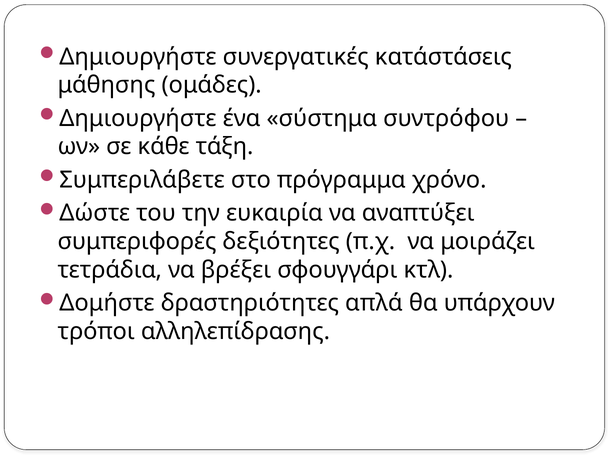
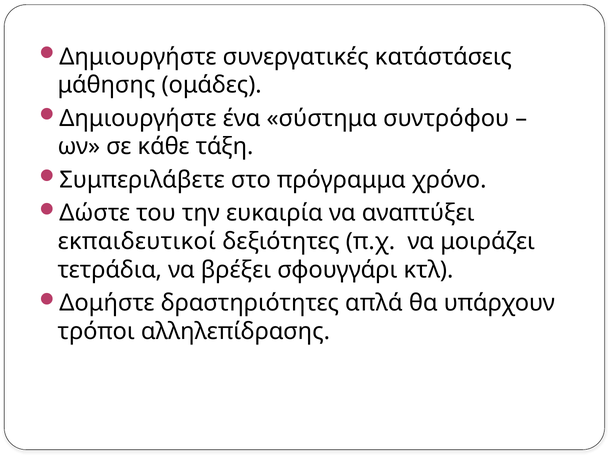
συμπεριφορές: συμπεριφορές -> εκπαιδευτικοί (137, 242)
